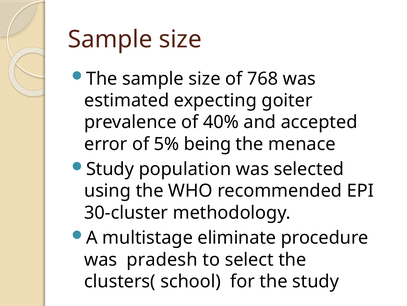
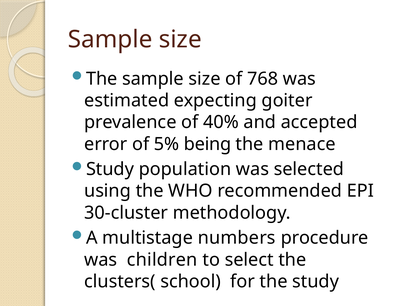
eliminate: eliminate -> numbers (237, 237)
pradesh: pradesh -> children (162, 259)
